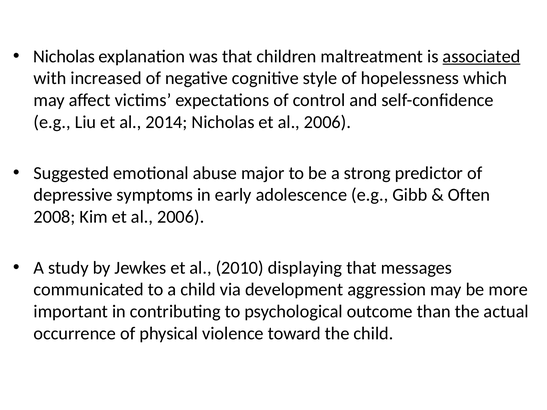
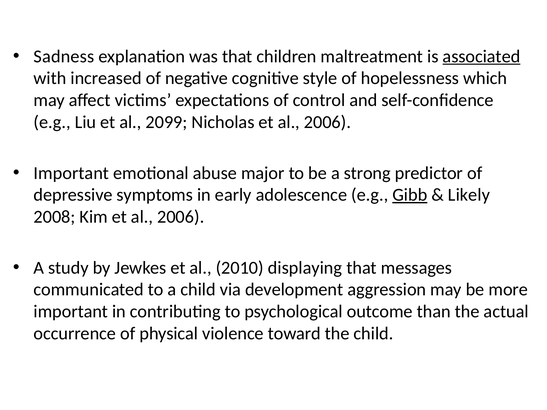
Nicholas: Nicholas -> Sadness (64, 56)
2014: 2014 -> 2099 (167, 122)
Suggested: Suggested -> Important (71, 173)
Gibb underline: none -> present (410, 195)
Often: Often -> Likely (469, 195)
